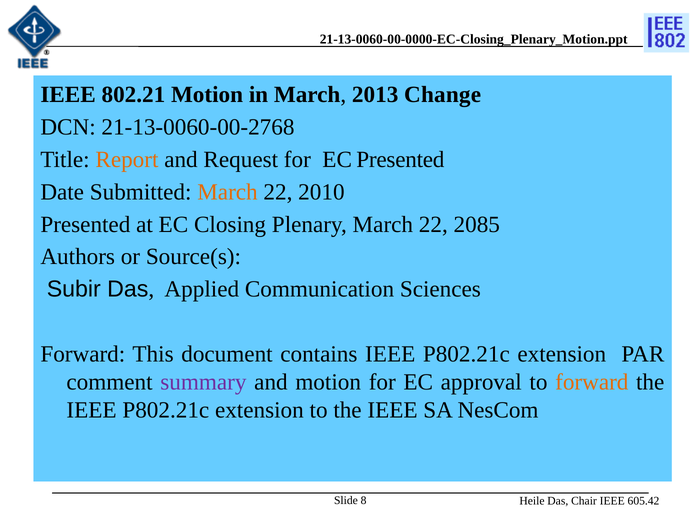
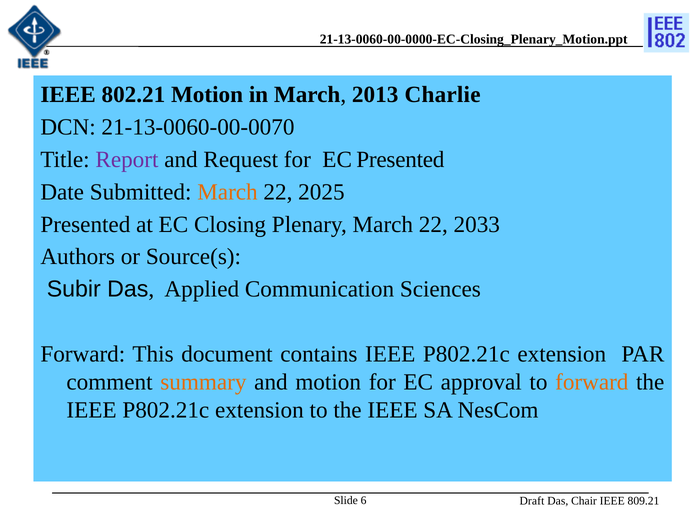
Change: Change -> Charlie (443, 94)
21-13-0060-00-2768: 21-13-0060-00-2768 -> 21-13-0060-00-0070 (198, 127)
Report colour: orange -> purple (127, 159)
2010: 2010 -> 2025 (321, 192)
2085: 2085 -> 2033 (477, 224)
summary colour: purple -> orange (203, 382)
8: 8 -> 6 (364, 500)
Heile: Heile -> Draft (532, 500)
605.42: 605.42 -> 809.21 (644, 500)
